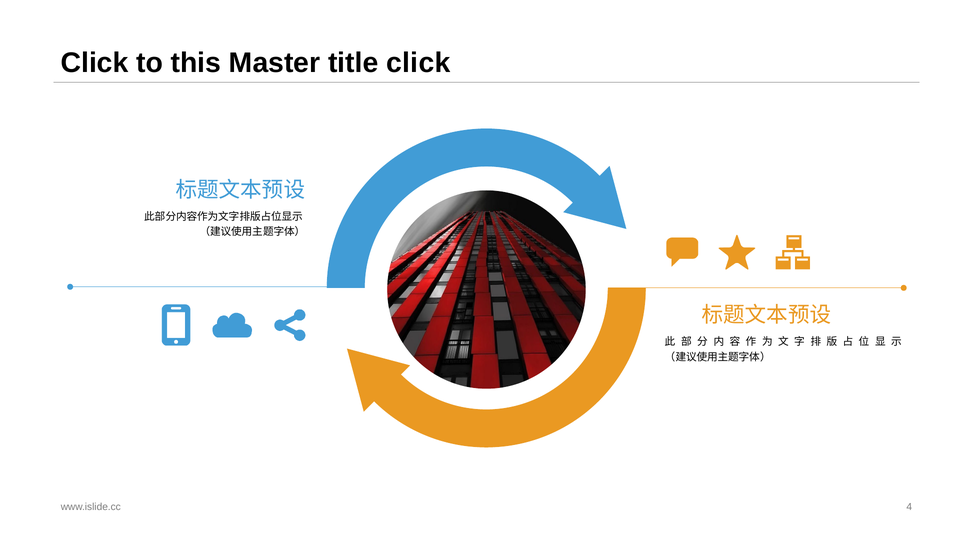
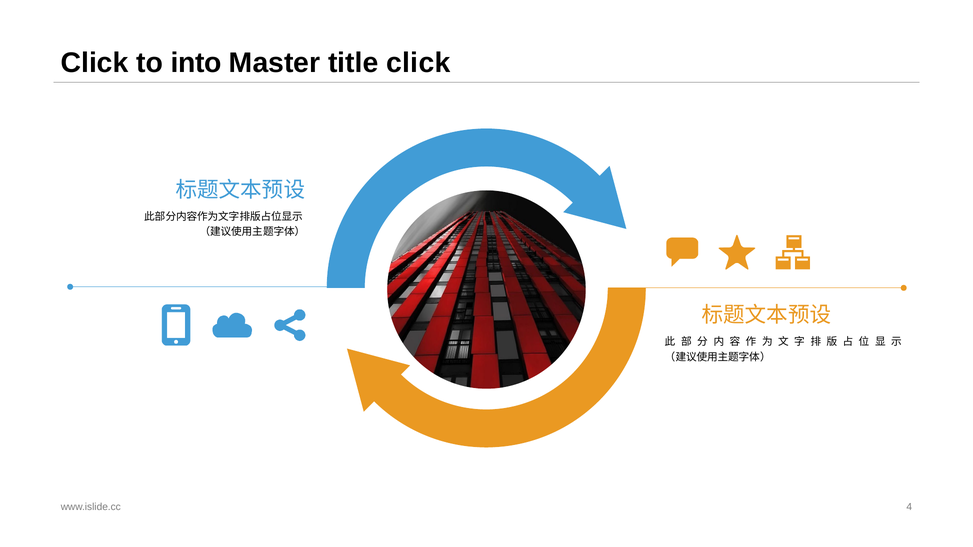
this: this -> into (196, 63)
